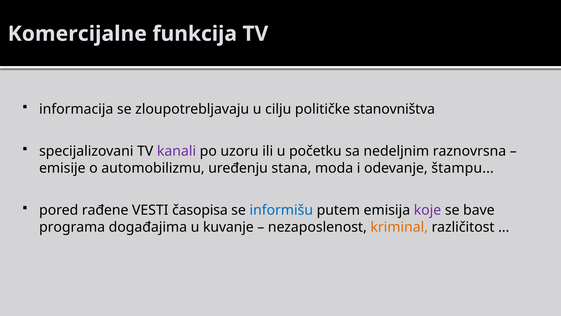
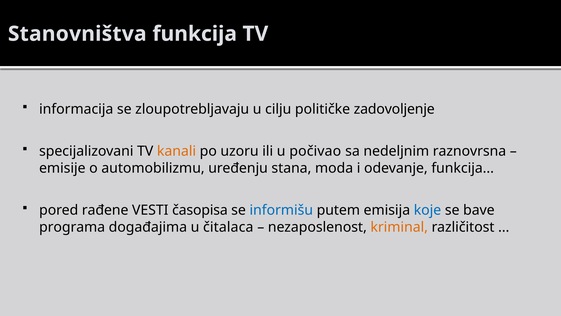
Komercijalne: Komercijalne -> Stanovništva (77, 34)
stanovništva: stanovništva -> zadovoljenje (394, 109)
kanali colour: purple -> orange (177, 151)
početku: početku -> počivao (315, 151)
odevanje štampu: štampu -> funkcija (463, 168)
koje colour: purple -> blue (427, 210)
kuvanje: kuvanje -> čitalaca (228, 227)
